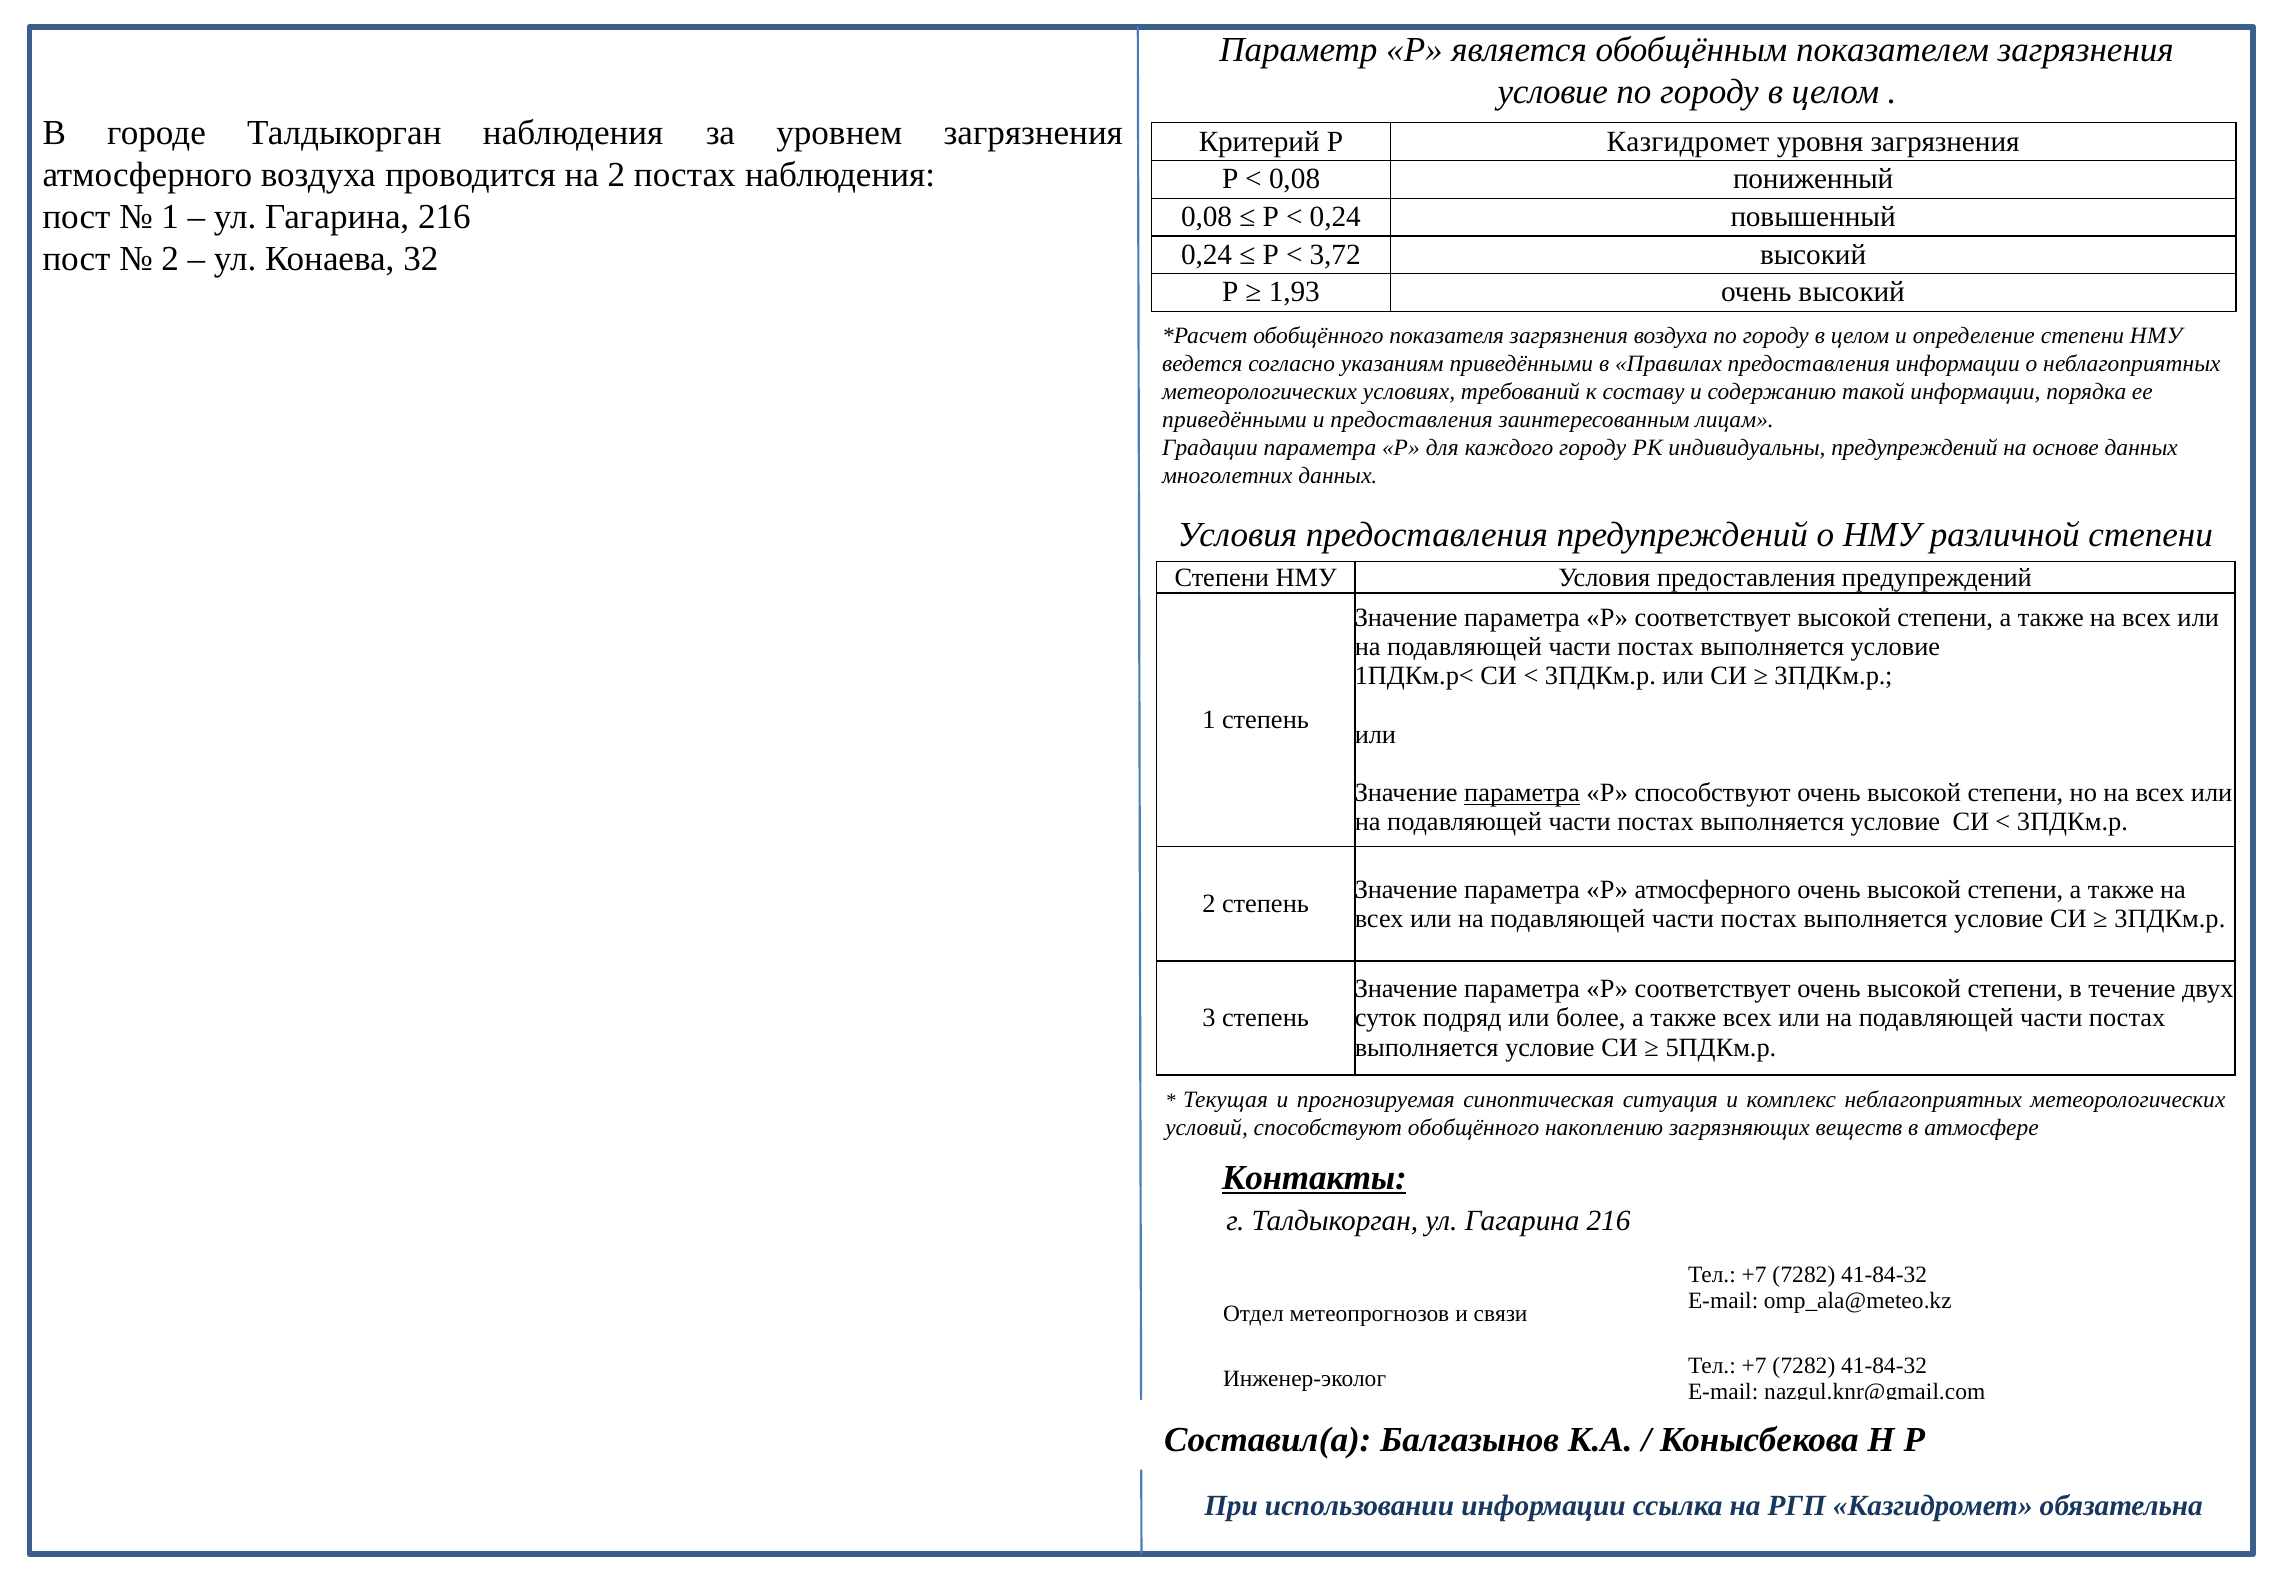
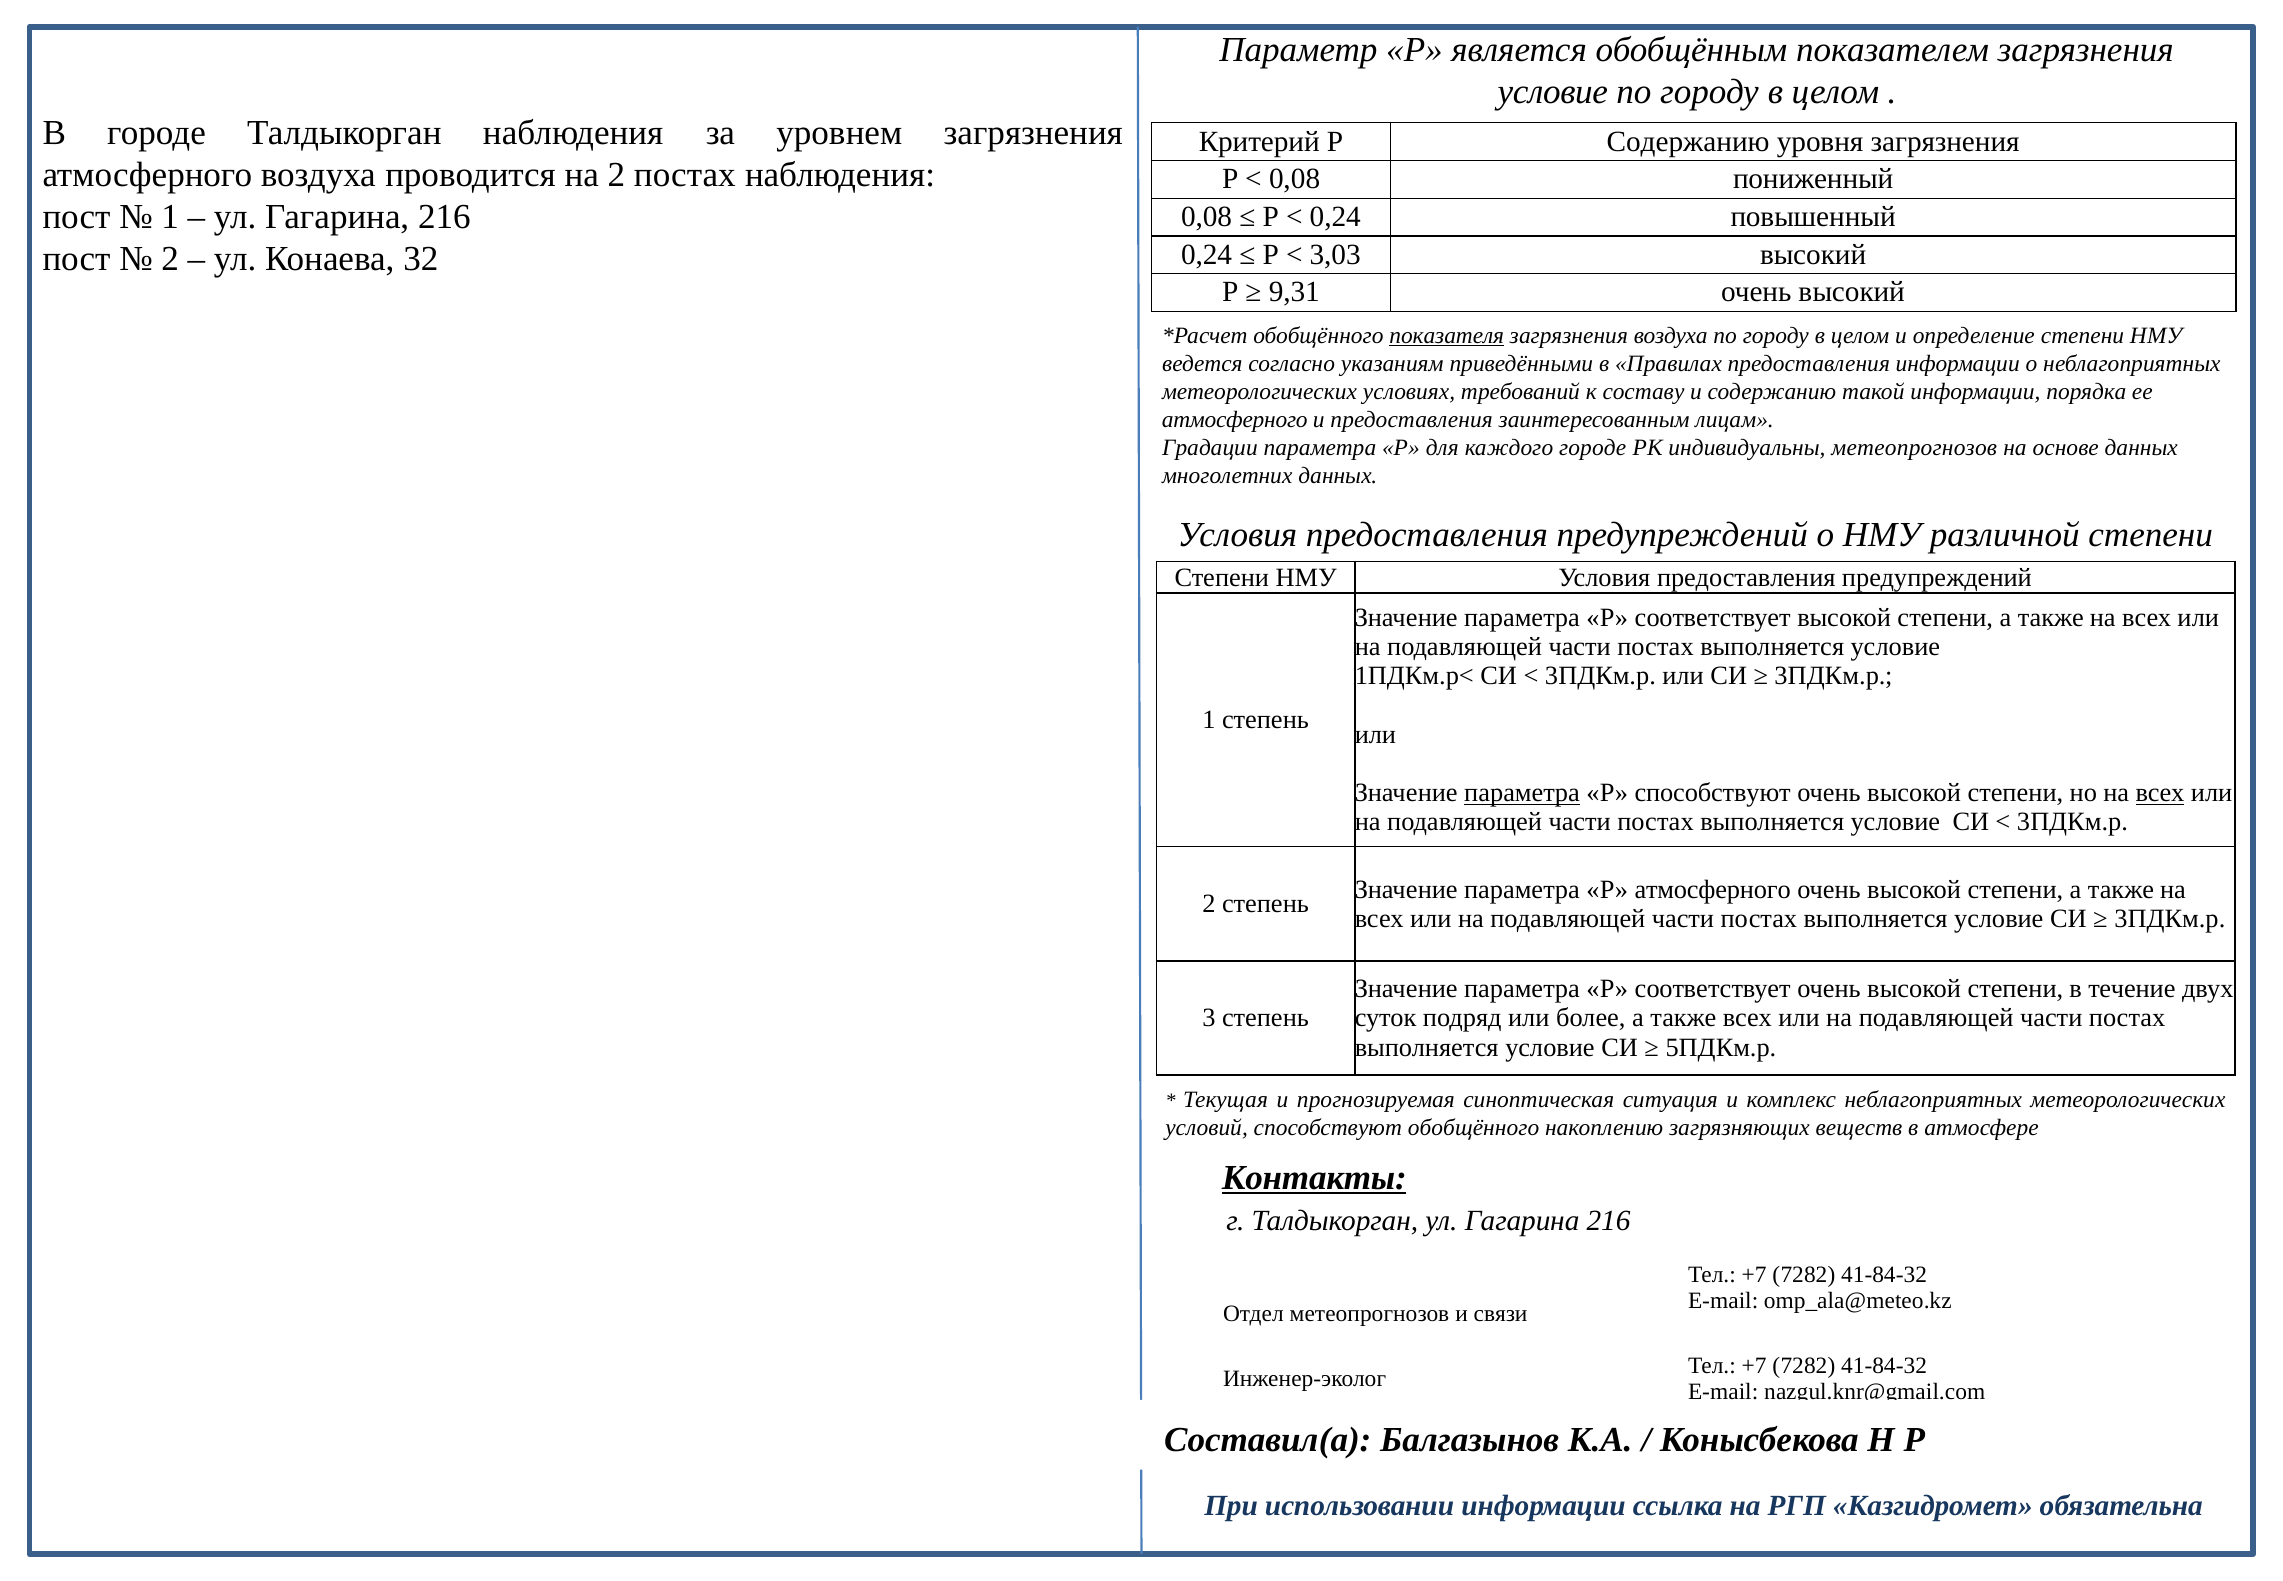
Р Казгидромет: Казгидромет -> Содержанию (1688, 141)
3,72: 3,72 -> 3,03 (1335, 254)
1,93: 1,93 -> 9,31 (1294, 292)
показателя underline: none -> present (1447, 335)
приведёнными: приведёнными -> атмосферного (1235, 419)
каждого городу: городу -> городе (1593, 447)
индивидуальны предупреждений: предупреждений -> метеопрогнозов (1914, 447)
всех underline: none -> present (2160, 793)
